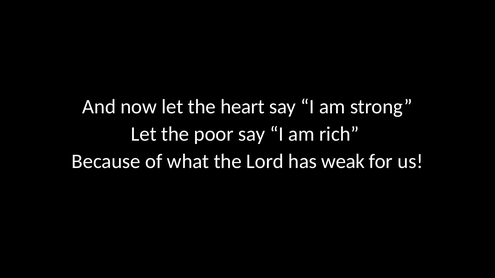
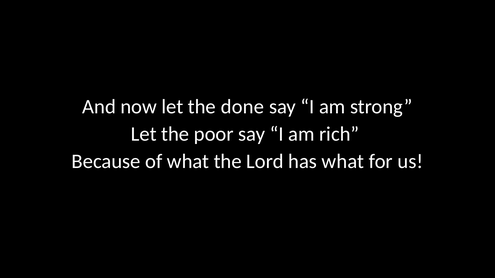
heart: heart -> done (242, 107)
has weak: weak -> what (343, 162)
